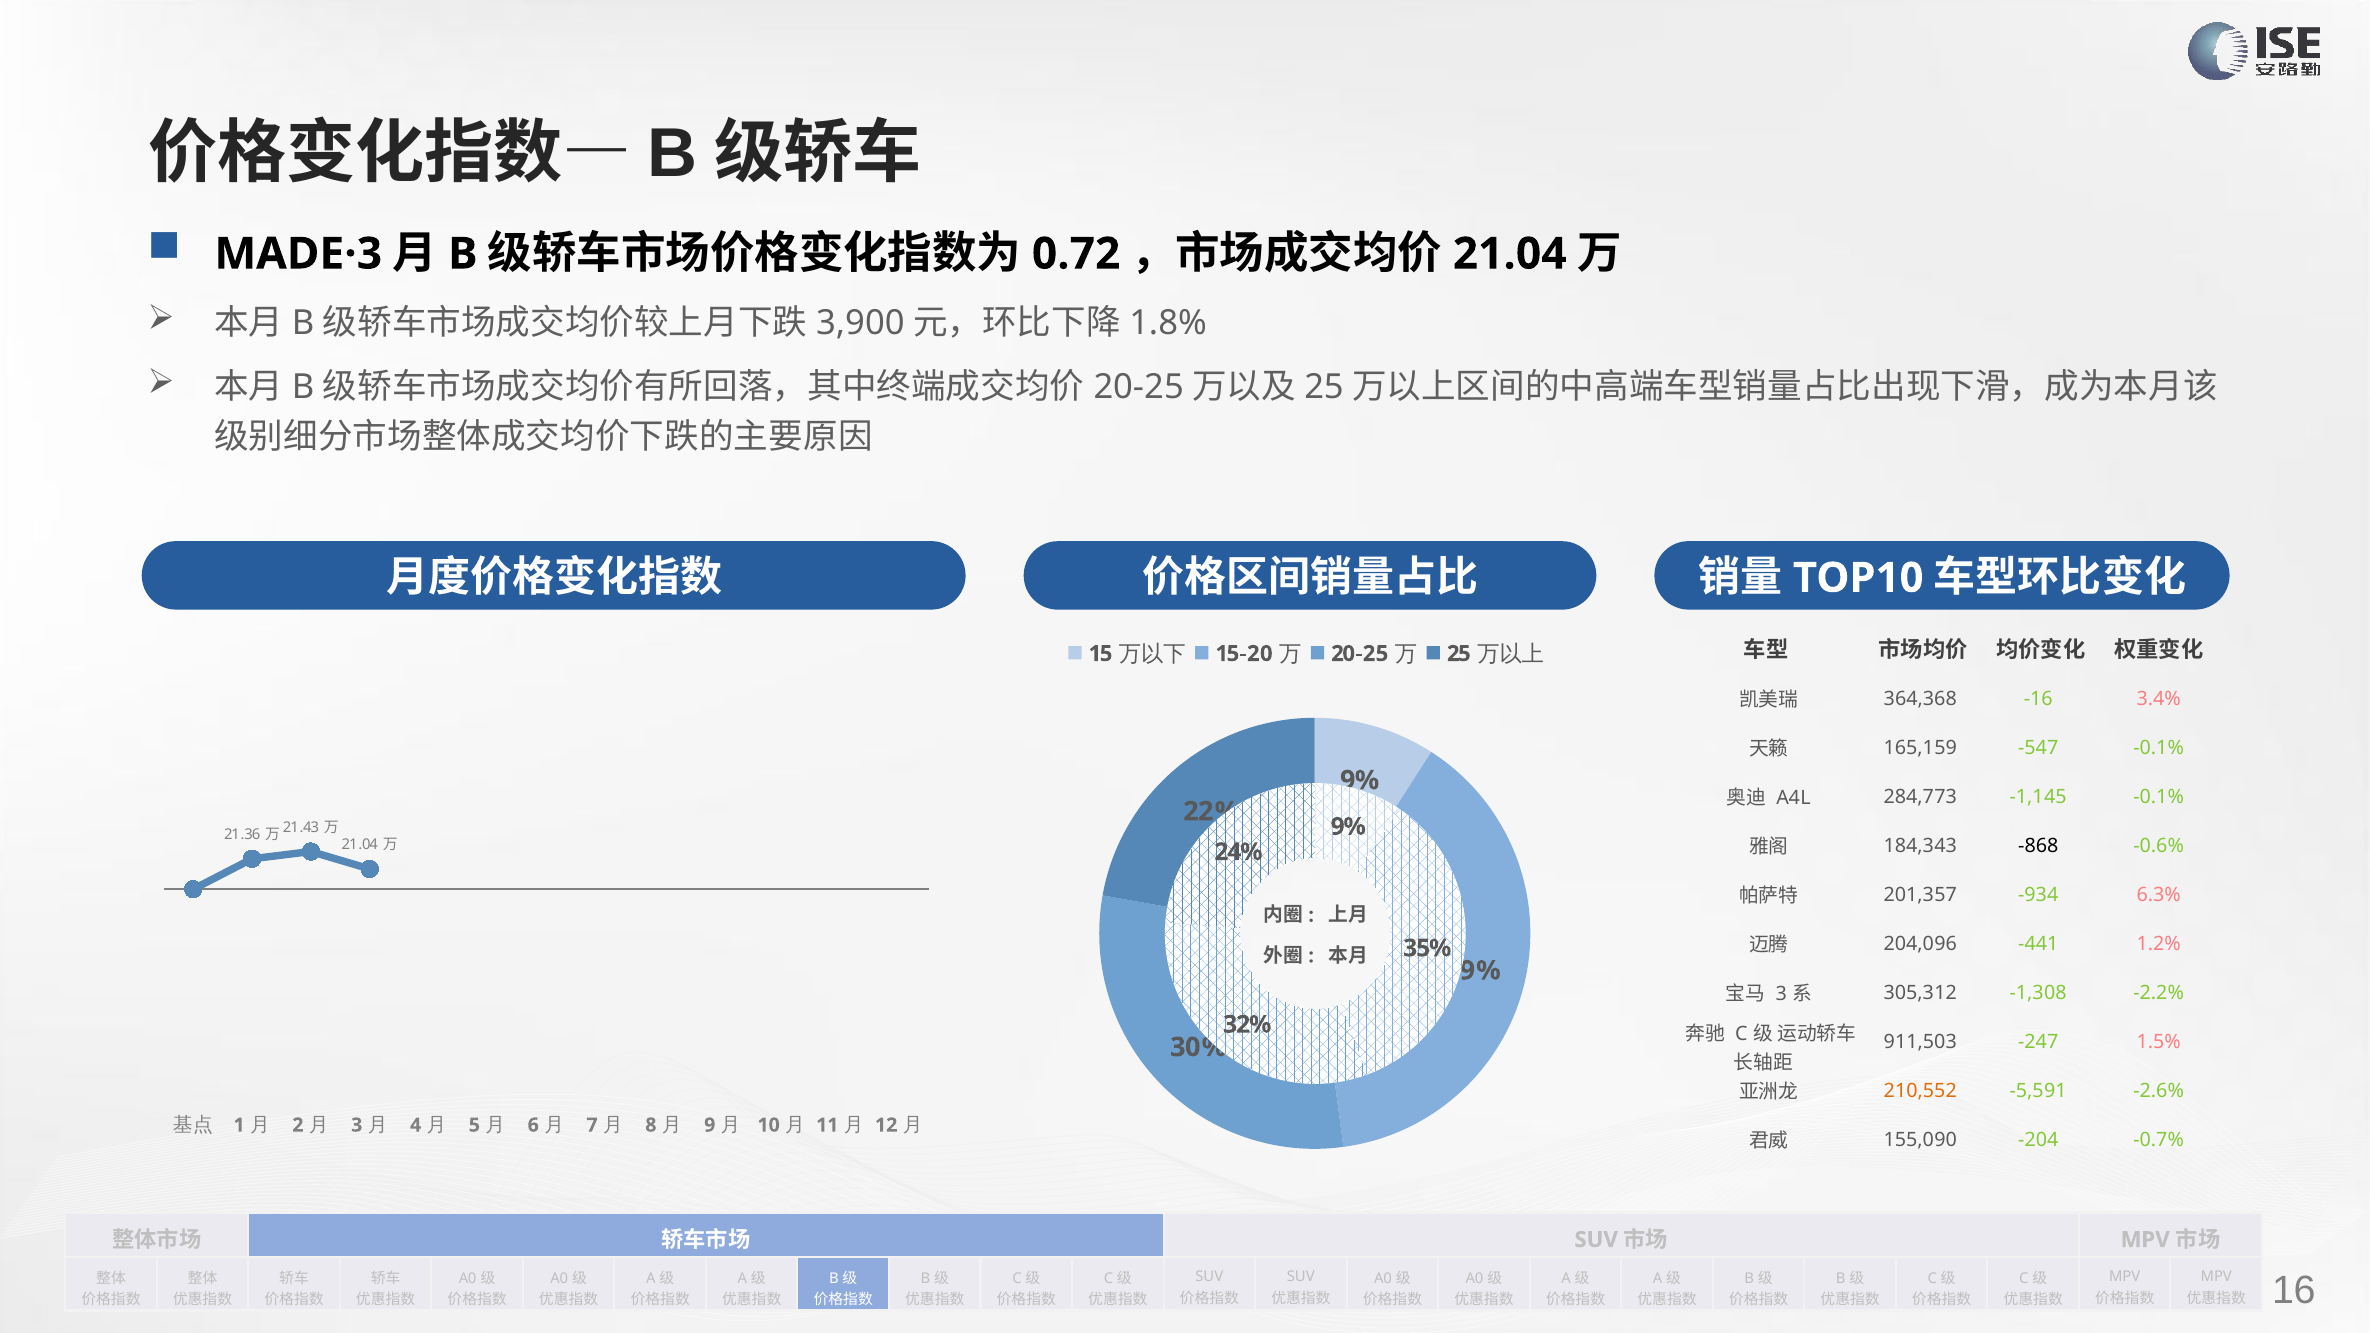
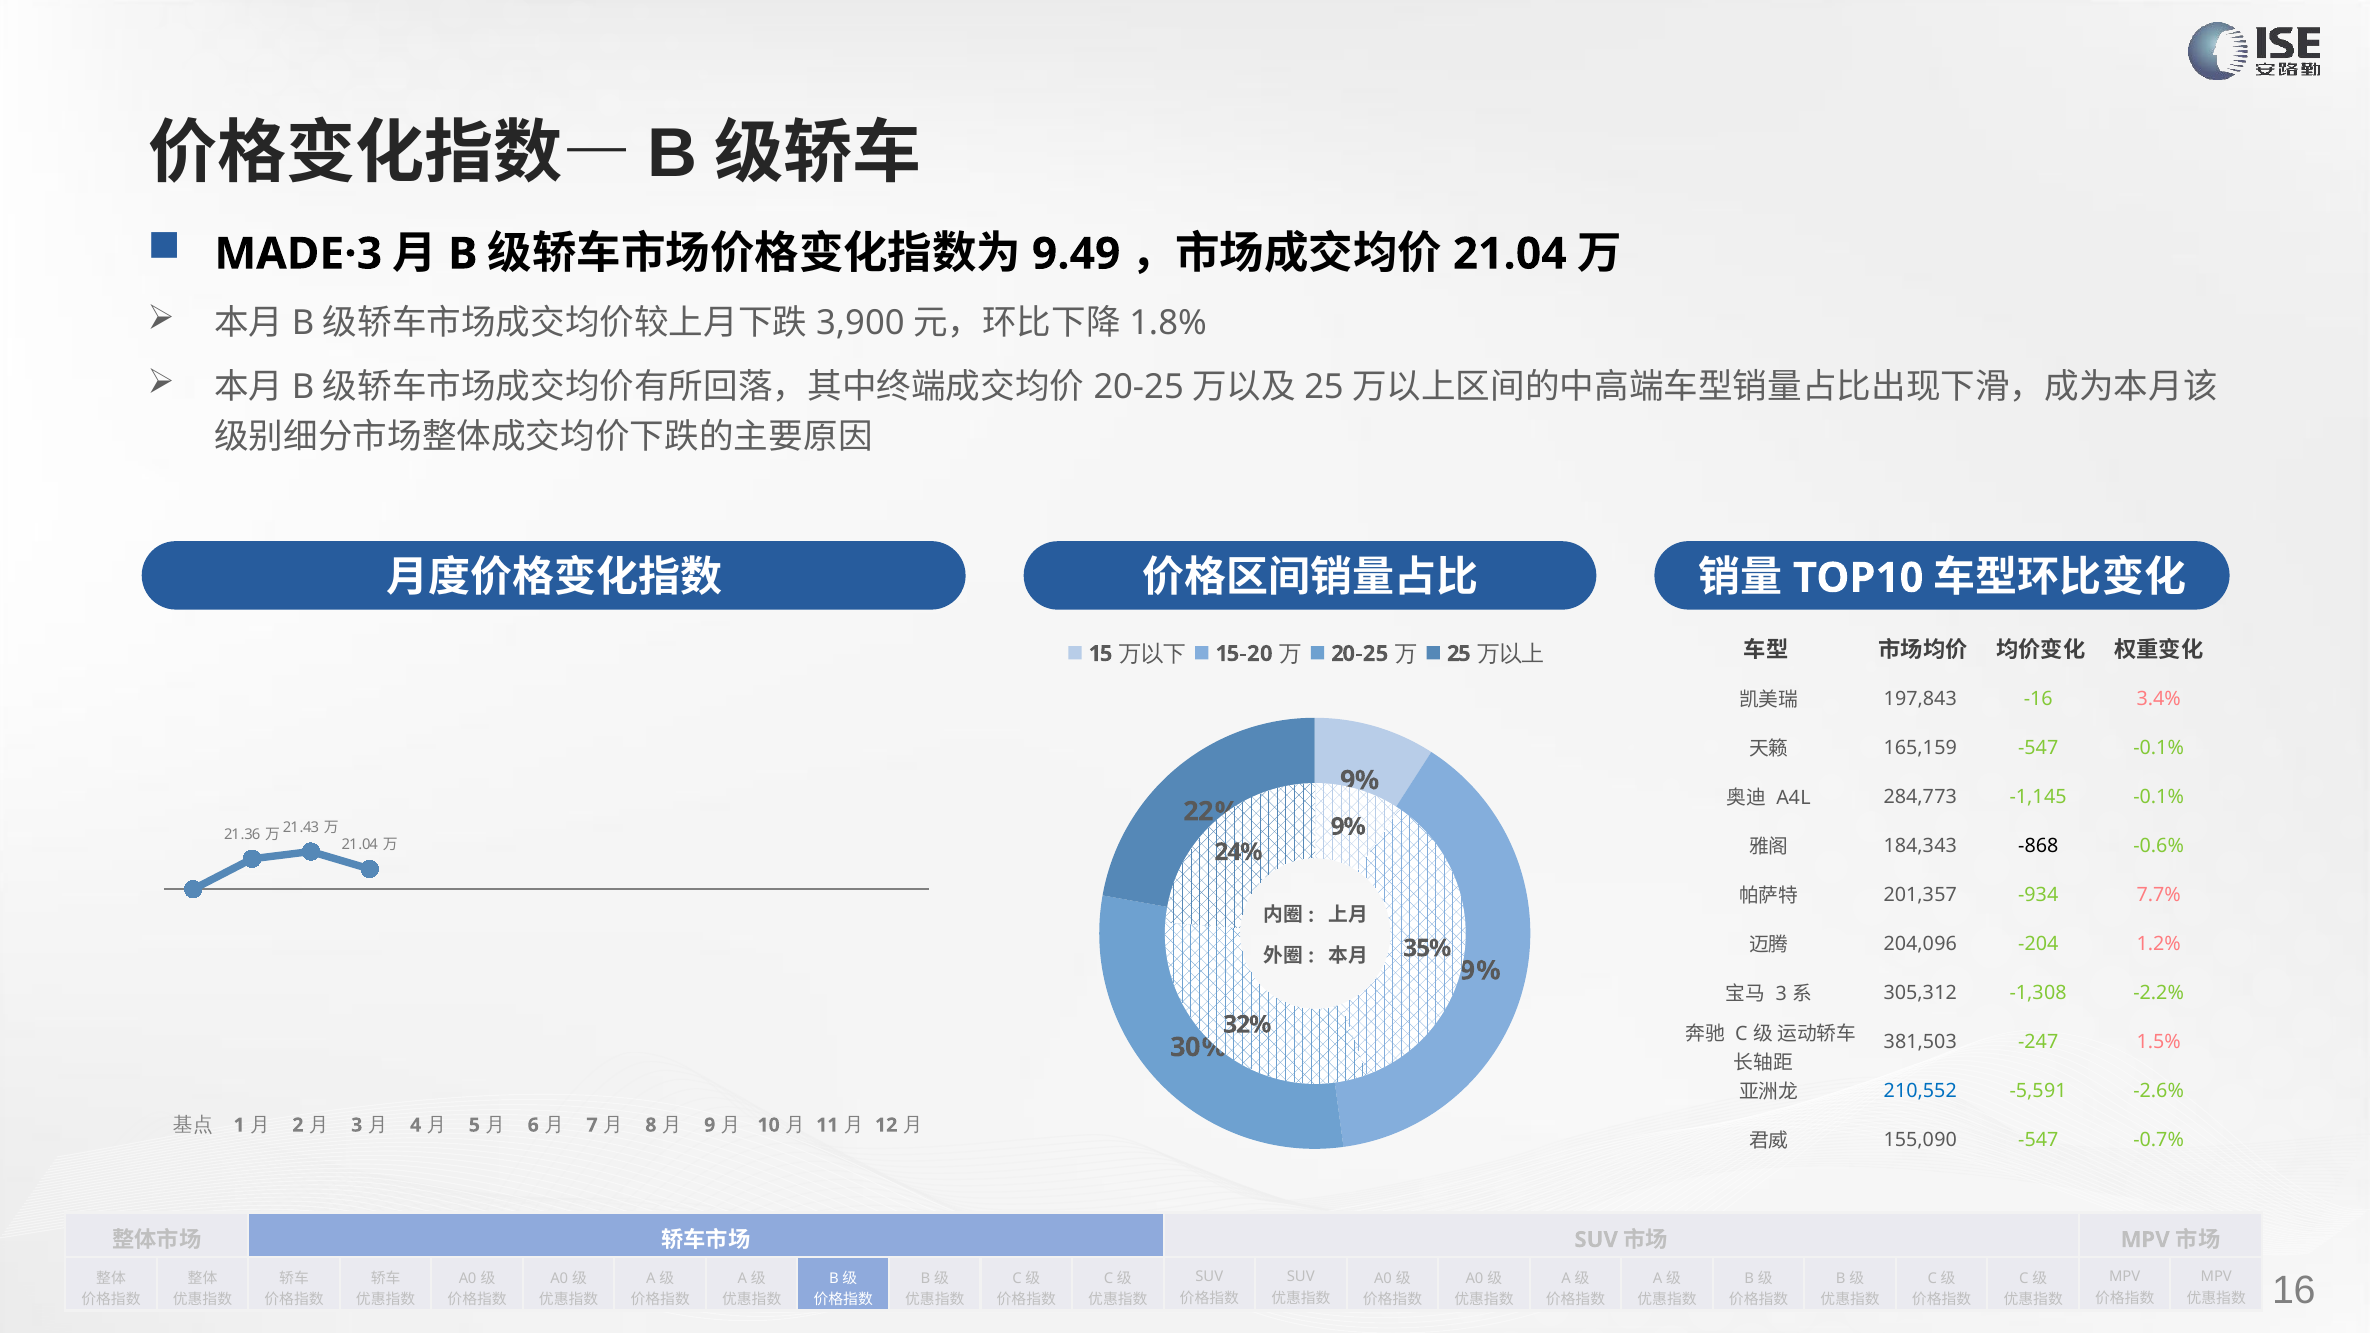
0.72: 0.72 -> 9.49 (1076, 254)
364,368: 364,368 -> 197,843 (1920, 699)
6.3%: 6.3% -> 7.7% (2159, 895)
-441: -441 -> -204 (2038, 944)
911,503: 911,503 -> 381,503 (1920, 1042)
210,552 colour: orange -> blue (1920, 1091)
155,090 -204: -204 -> -547 (2038, 1140)
